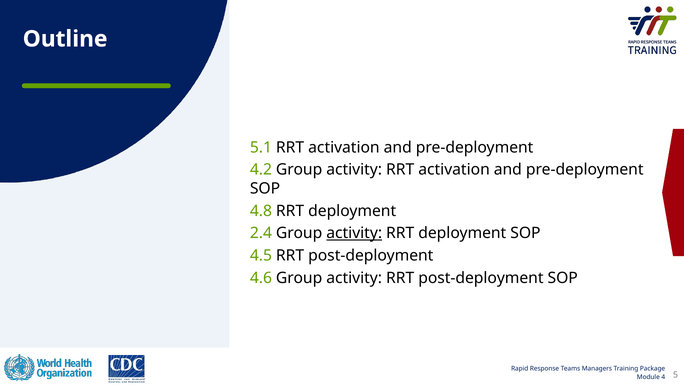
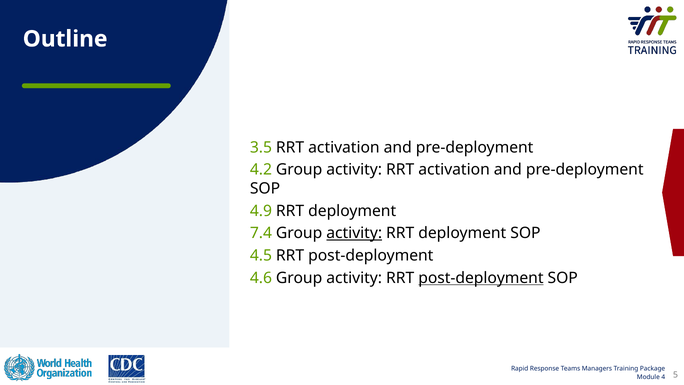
5.1: 5.1 -> 3.5 (261, 147)
4.8: 4.8 -> 4.9 (261, 211)
2.4: 2.4 -> 7.4 (261, 233)
post-deployment underline: none -> present (481, 278)
